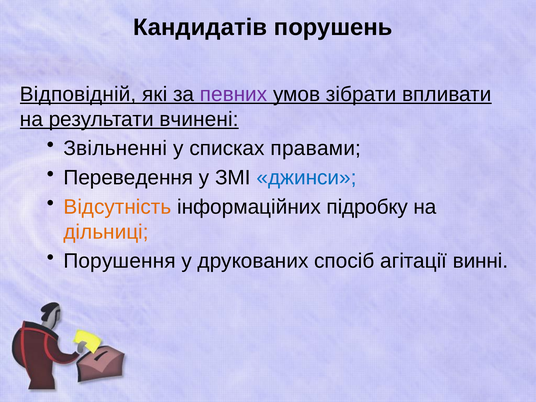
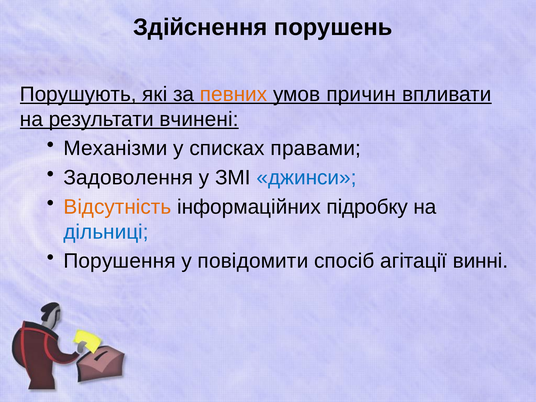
Кандидатів: Кандидатів -> Здійснення (200, 27)
Відповідній: Відповідній -> Порушують (78, 94)
певних colour: purple -> orange (234, 94)
зібрати: зібрати -> причин (361, 94)
Звільненні: Звільненні -> Механізми (115, 148)
Переведення: Переведення -> Задоволення (128, 178)
дільниці colour: orange -> blue (106, 232)
друкованих: друкованих -> повідомити (253, 261)
